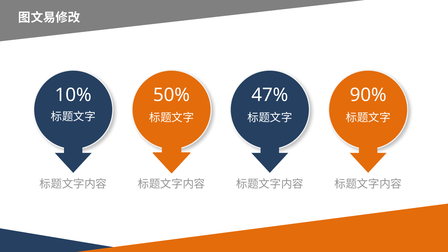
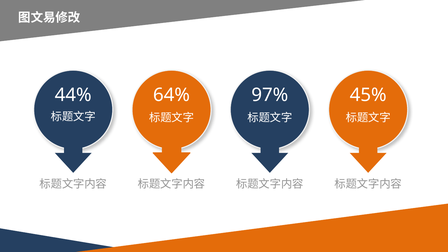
10%: 10% -> 44% (73, 95)
50%: 50% -> 64% (172, 95)
47%: 47% -> 97% (270, 95)
90%: 90% -> 45% (368, 95)
